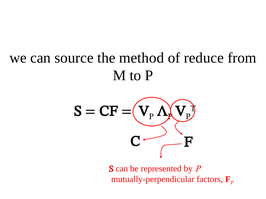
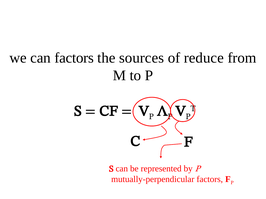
can source: source -> factors (74, 58)
method: method -> sources (142, 58)
